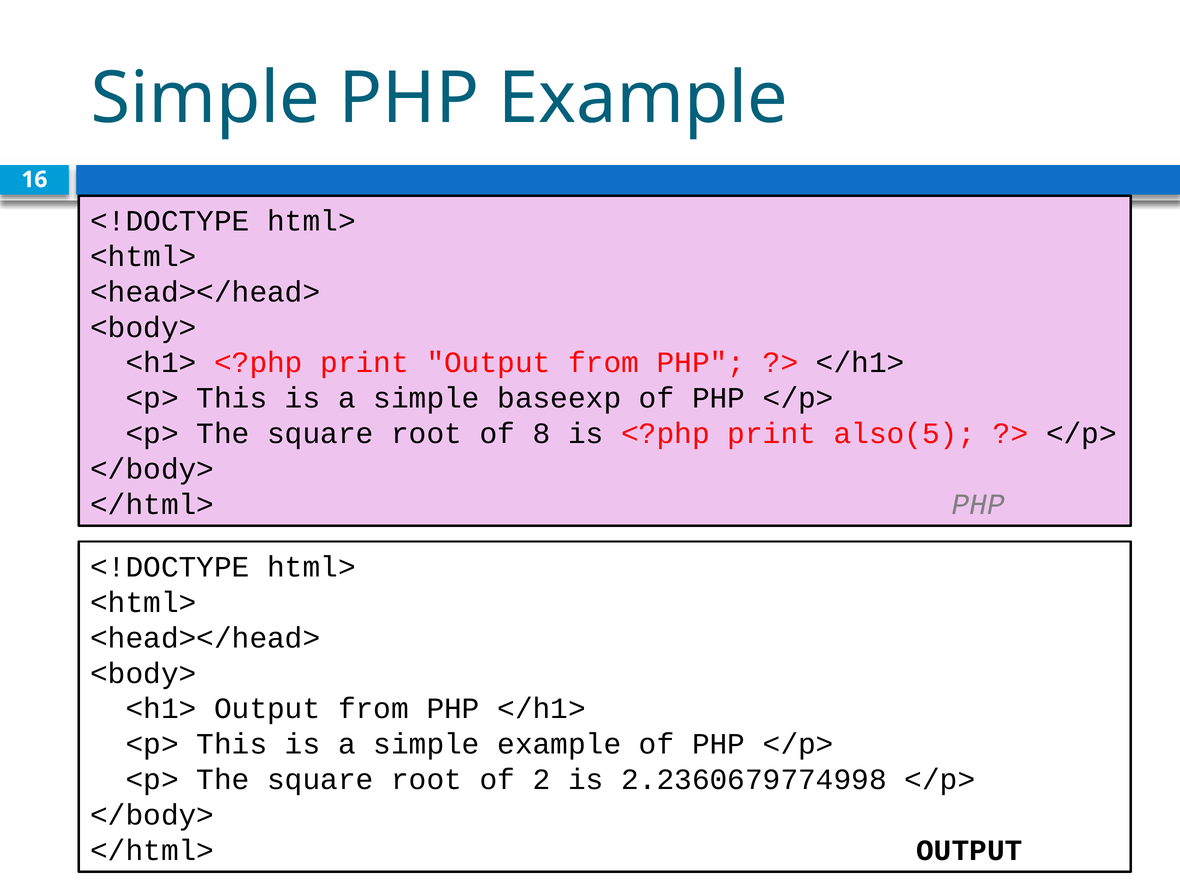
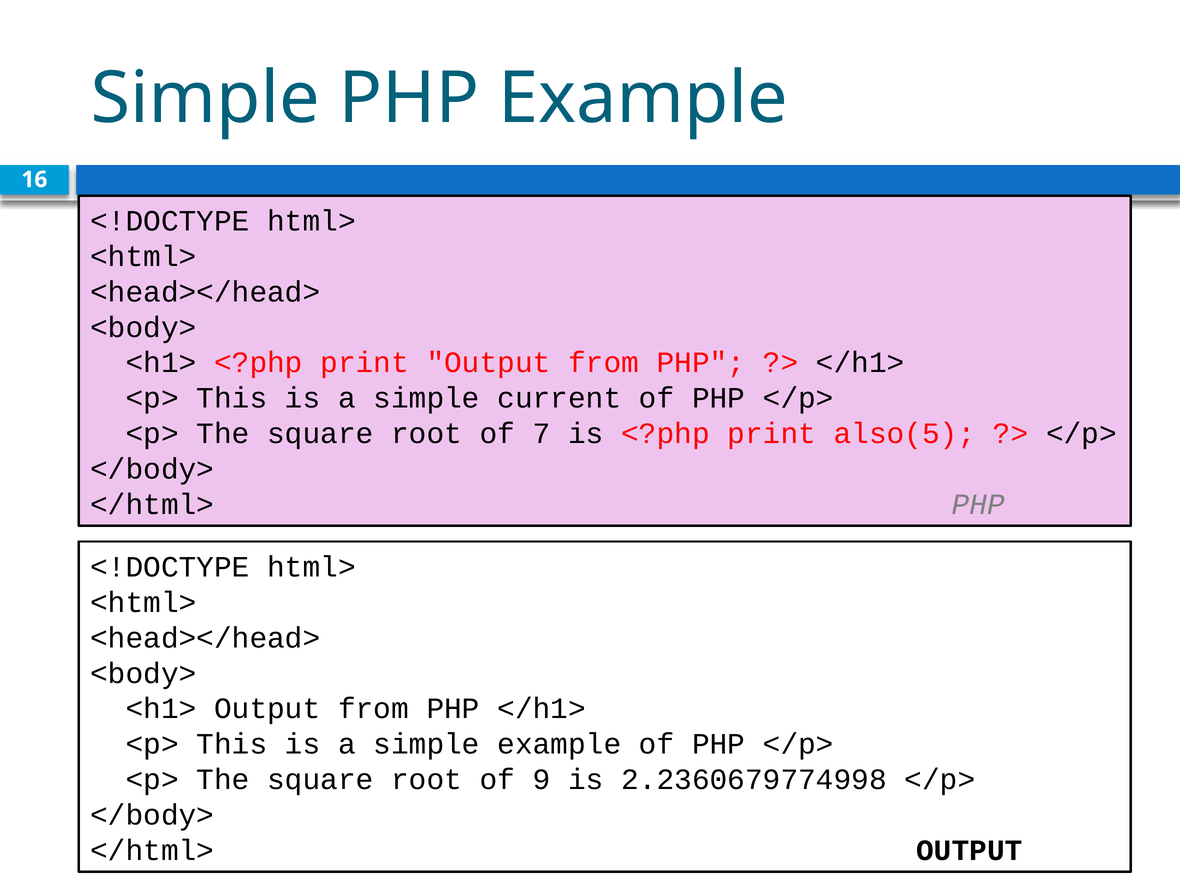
baseexp: baseexp -> current (559, 398)
8: 8 -> 7 (542, 434)
2: 2 -> 9 (542, 779)
